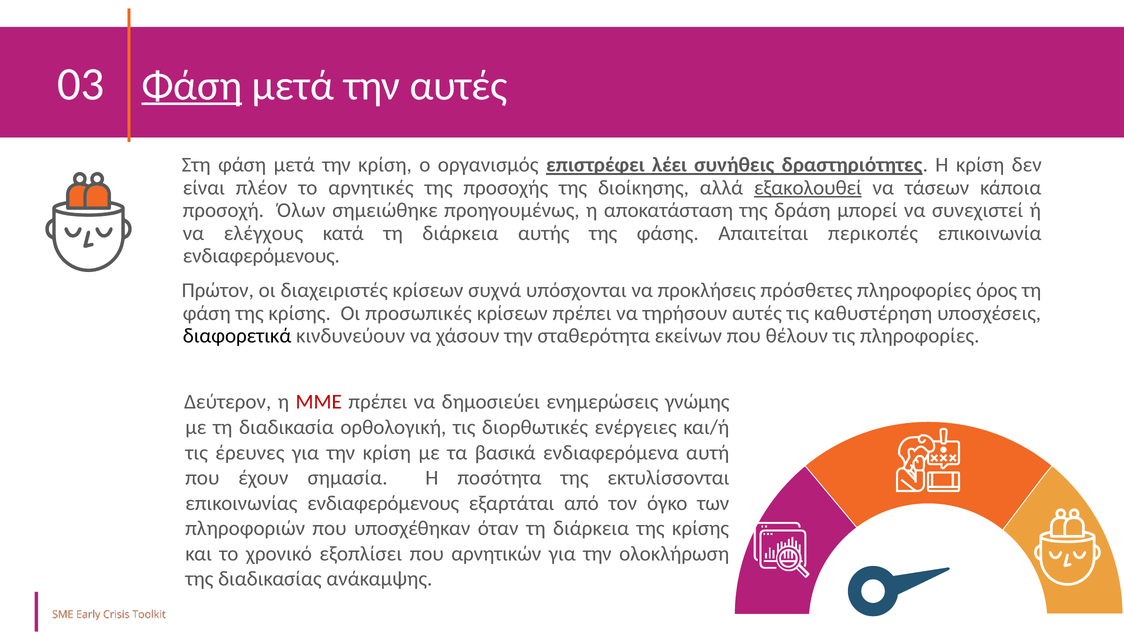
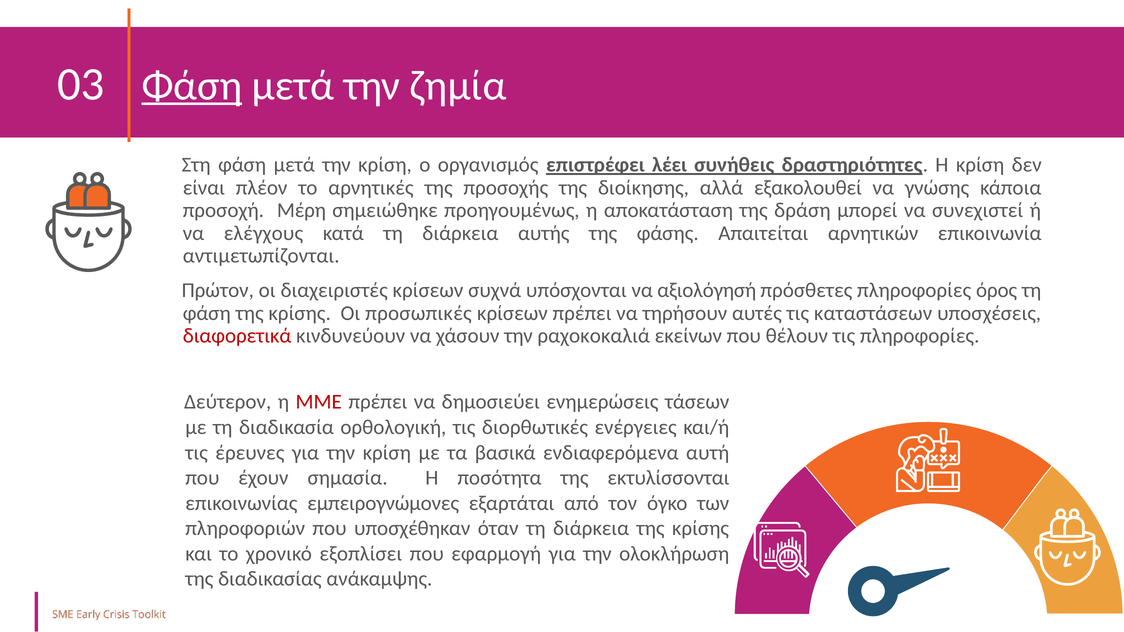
την αυτές: αυτές -> ζημία (458, 86)
εξακολουθεί underline: present -> none (808, 188)
τάσεων: τάσεων -> γνώσης (937, 188)
Όλων: Όλων -> Μέρη (301, 210)
περικοπές: περικοπές -> αρνητικών (873, 233)
ενδιαφερόμενους: ενδιαφερόμενους -> αντιμετωπίζονται (261, 256)
προκλήσεις: προκλήσεις -> αξιολόγησή (707, 290)
καθυστέρηση: καθυστέρηση -> καταστάσεων (873, 313)
διαφορετικά colour: black -> red (237, 336)
σταθερότητα: σταθερότητα -> ραχοκοκαλιά (594, 336)
γνώμης: γνώμης -> τάσεων (697, 402)
επικοινωνίας ενδιαφερόμενους: ενδιαφερόμενους -> εμπειρογνώμονες (383, 503)
αρνητικών: αρνητικών -> εφαρμογή (496, 554)
